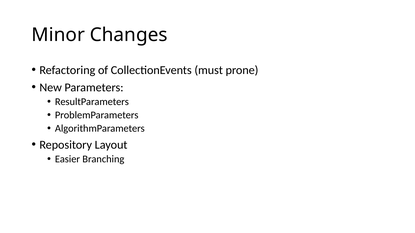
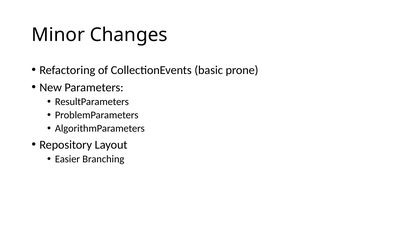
must: must -> basic (209, 70)
